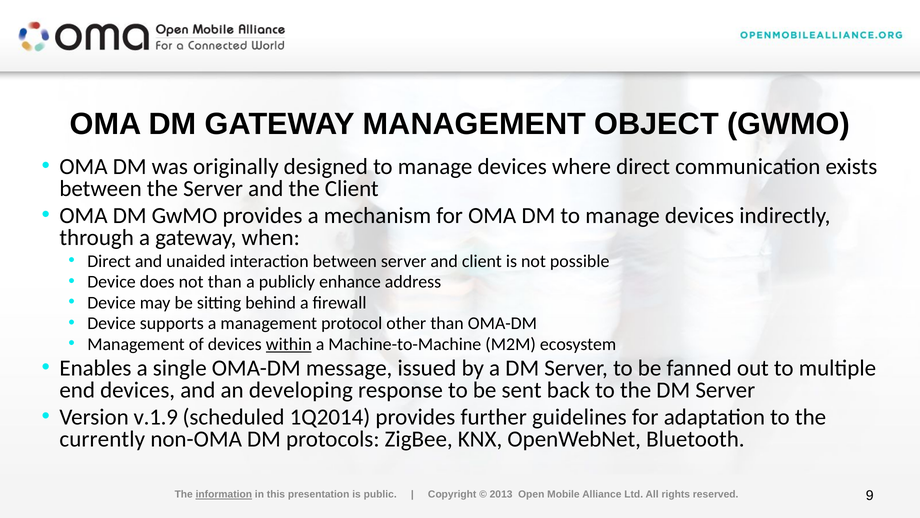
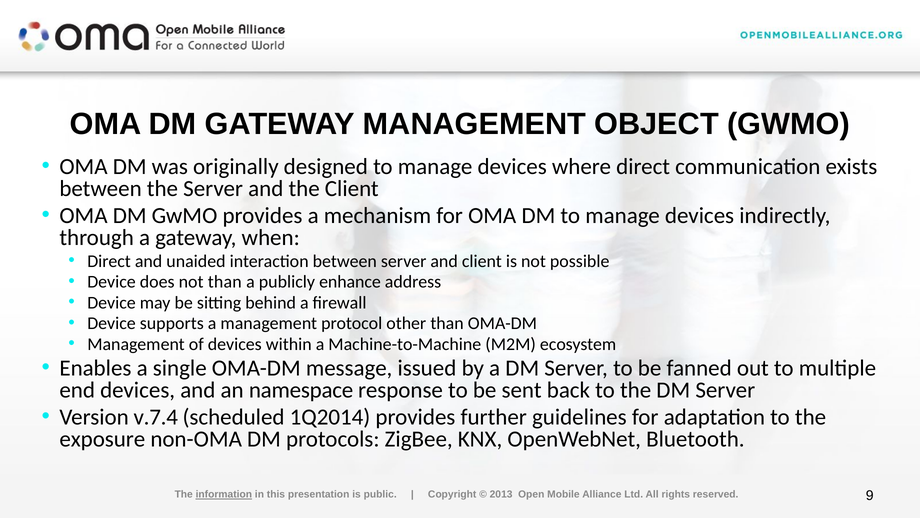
within underline: present -> none (289, 344)
developing: developing -> namespace (301, 390)
v.1.9: v.1.9 -> v.7.4 (156, 417)
currently: currently -> exposure (102, 439)
